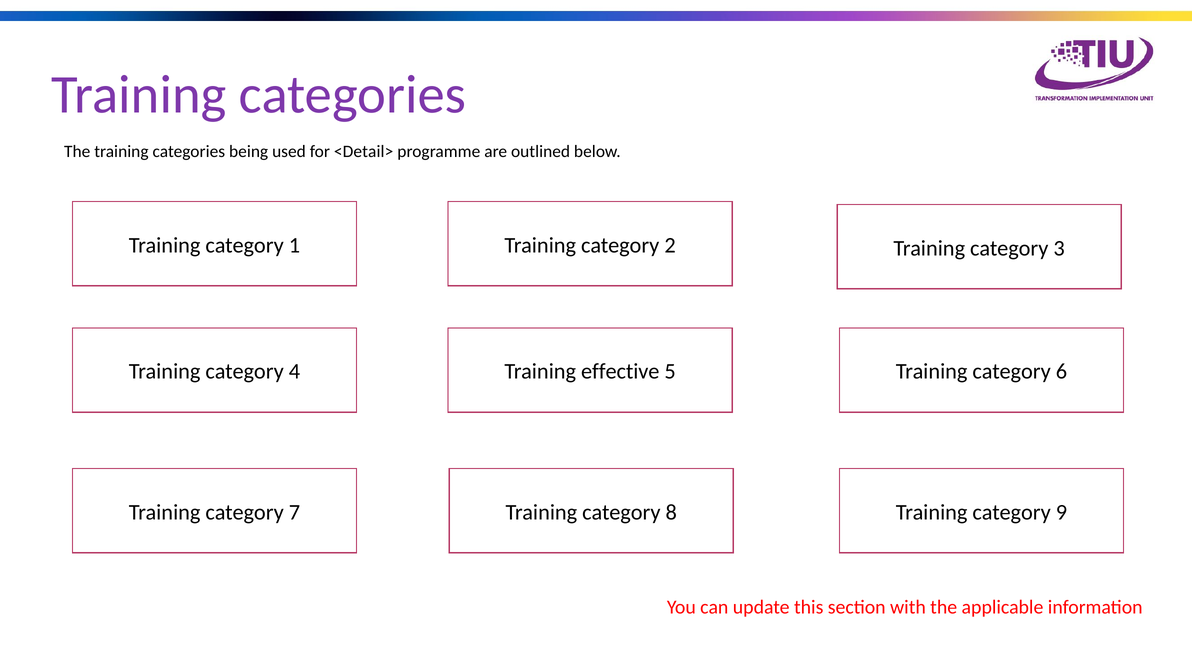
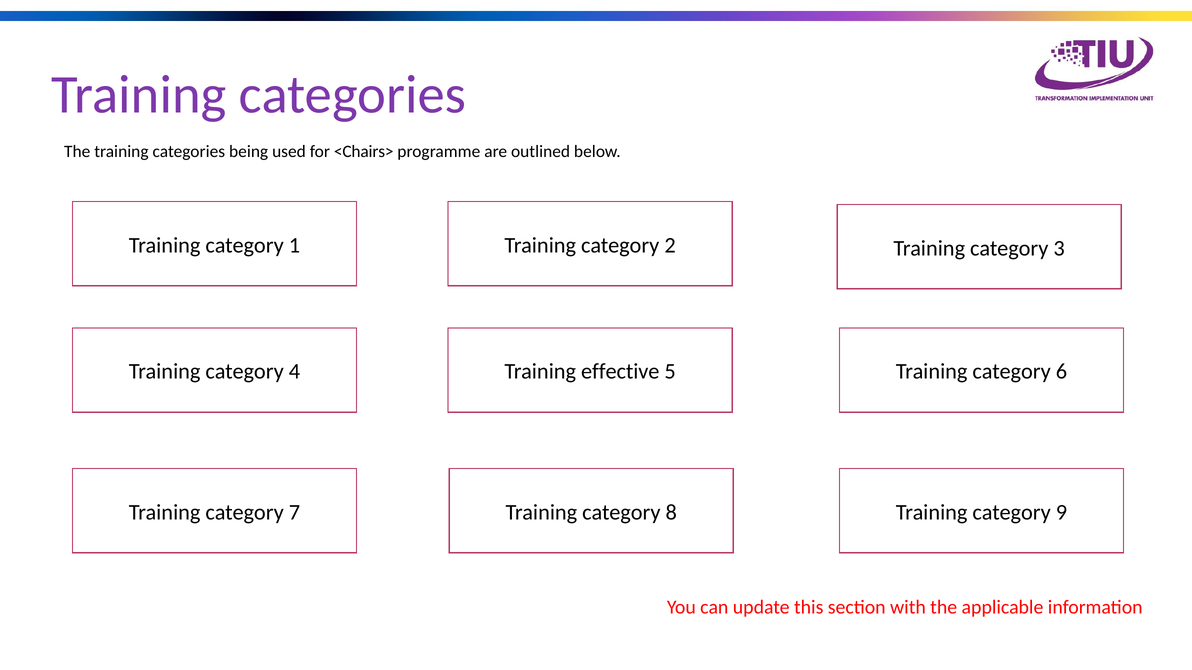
<Detail>: <Detail> -> <Chairs> (364, 152)
